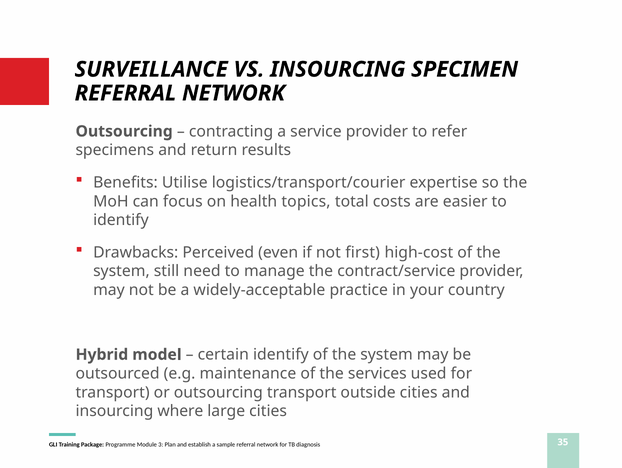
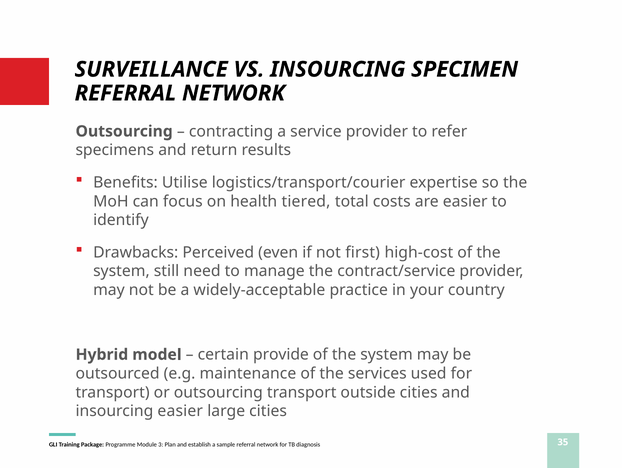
topics: topics -> tiered (306, 201)
certain identify: identify -> provide (281, 355)
insourcing where: where -> easier (180, 411)
